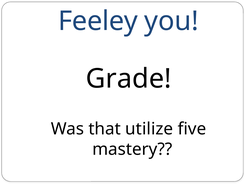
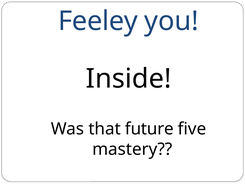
Grade: Grade -> Inside (129, 79)
utilize: utilize -> future (149, 129)
